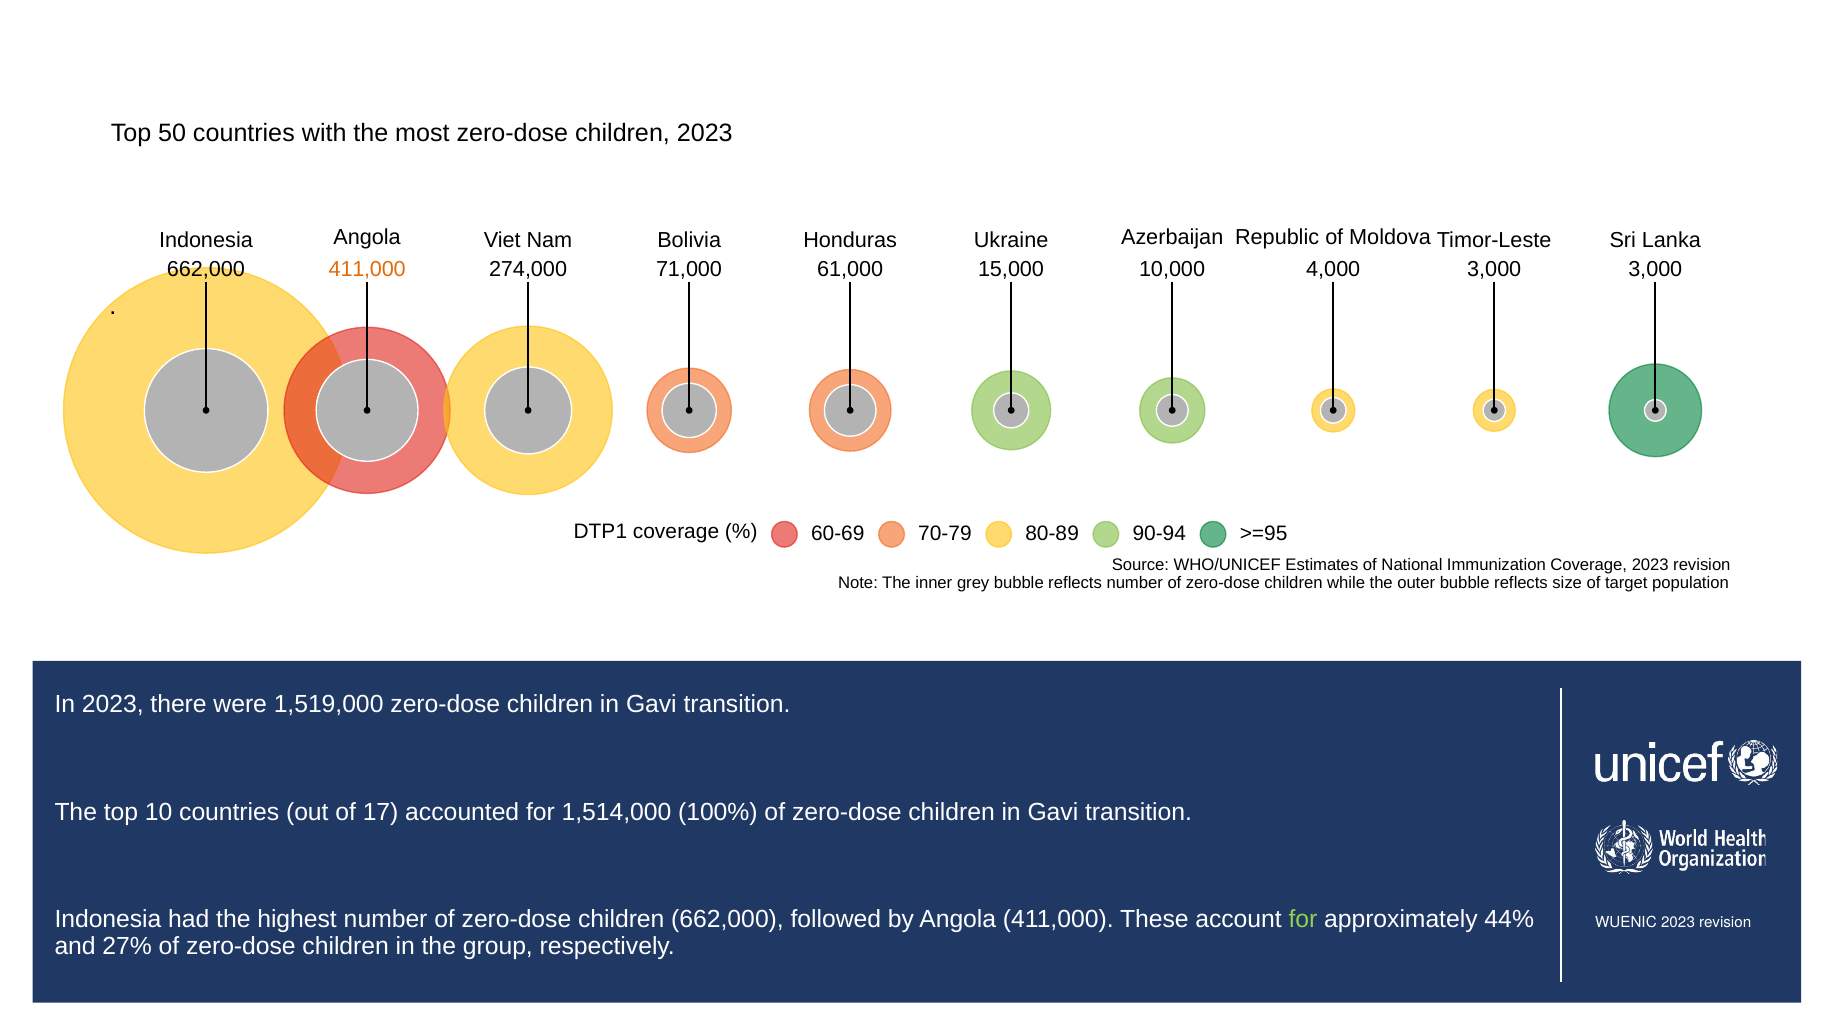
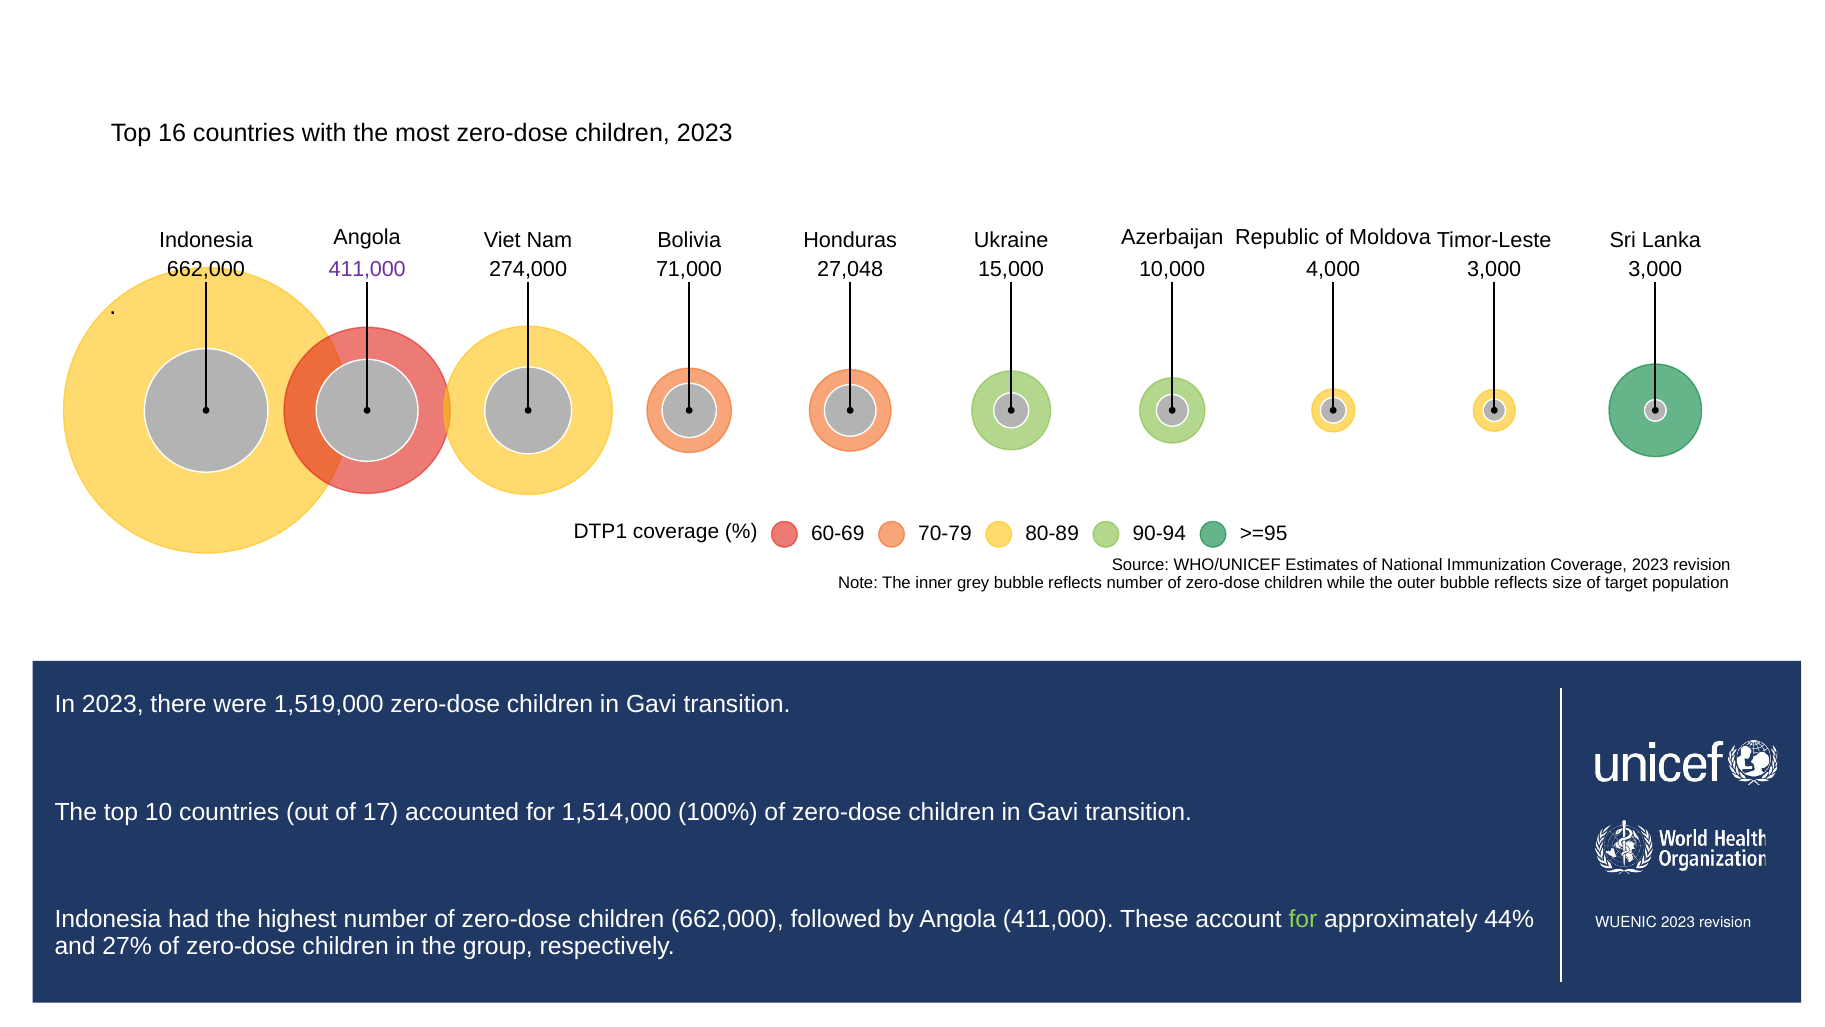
50: 50 -> 16 (172, 133)
411,000 colour: orange -> purple (367, 270)
61,000: 61,000 -> 27,048 (850, 270)
